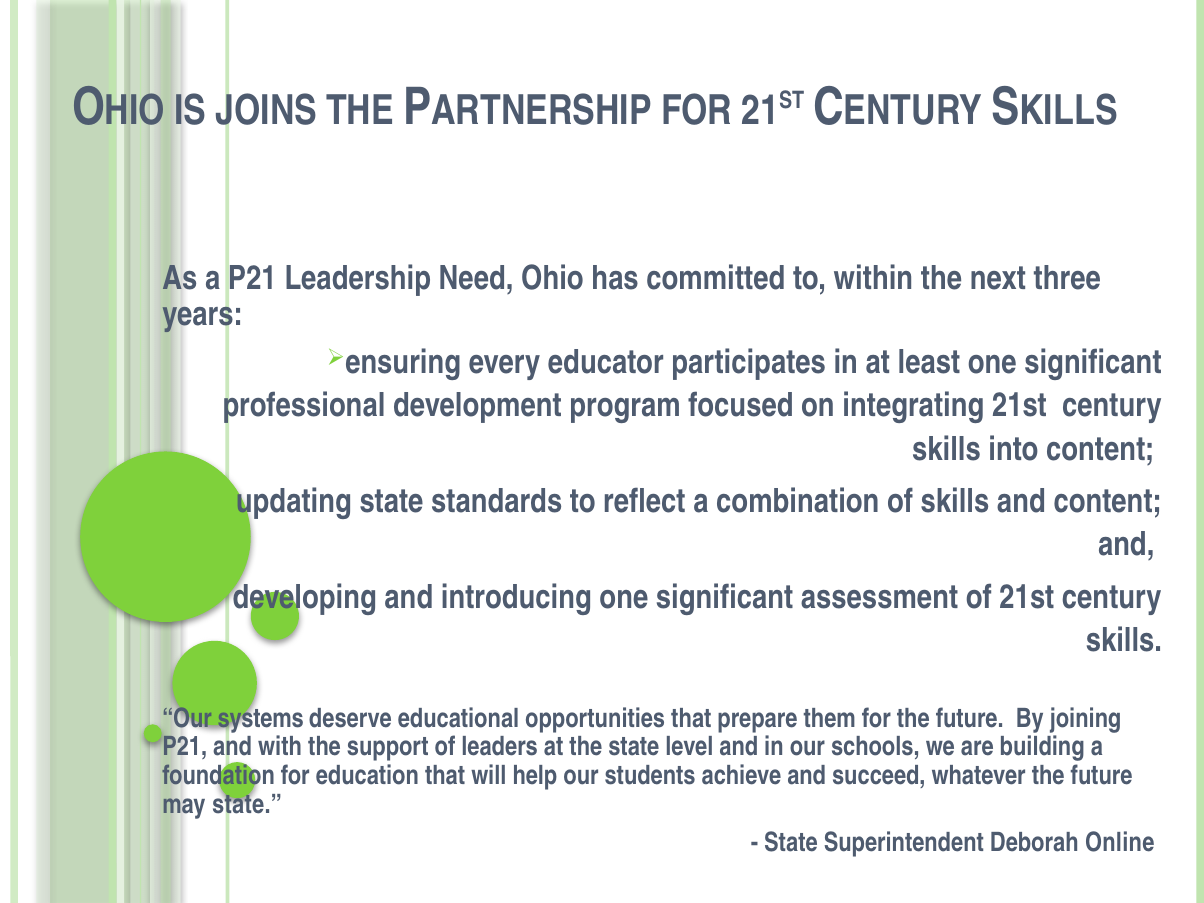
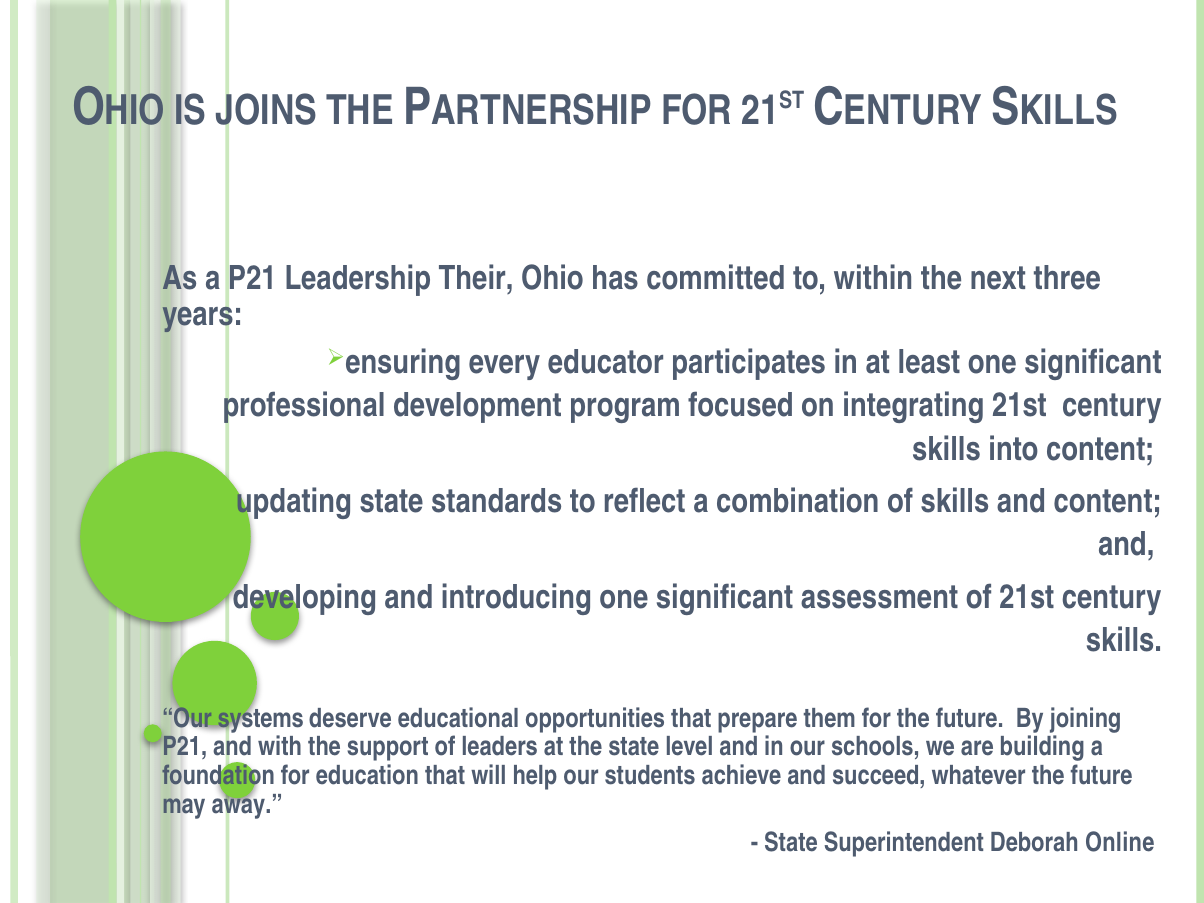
Need: Need -> Their (476, 278)
may state: state -> away (247, 805)
